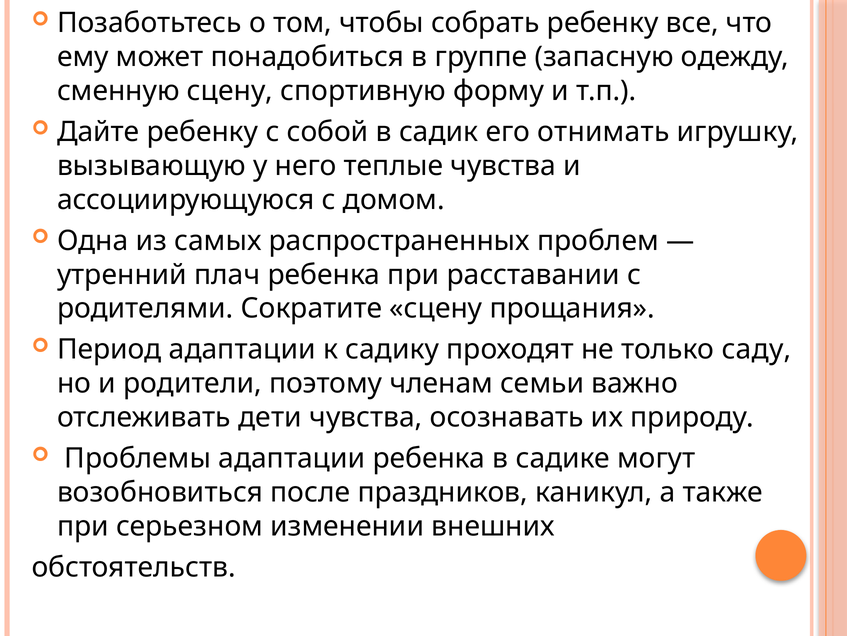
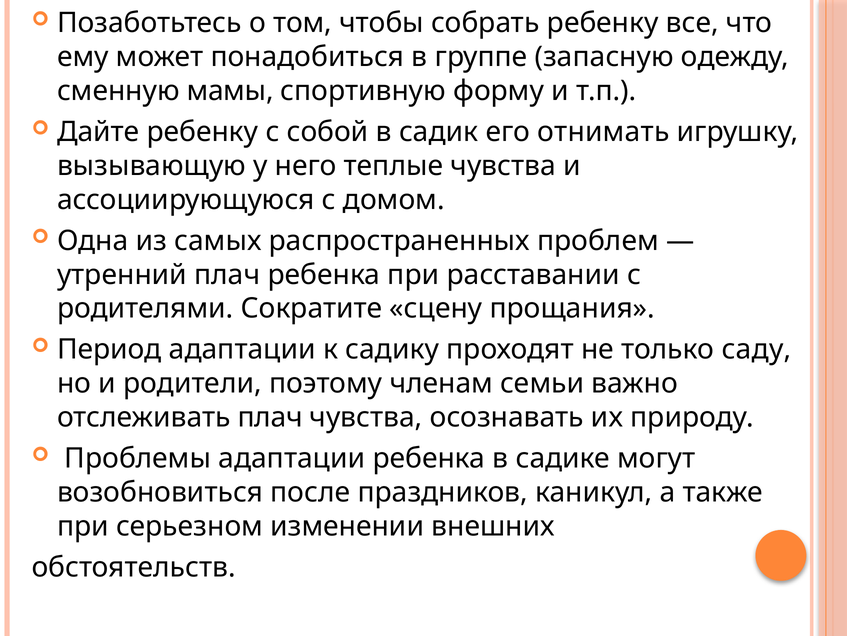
сменную сцену: сцену -> мамы (230, 91)
отслеживать дети: дети -> плач (270, 417)
